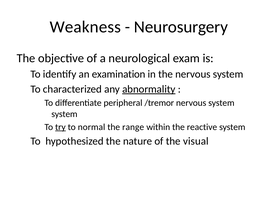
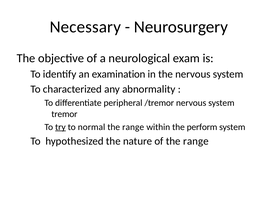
Weakness: Weakness -> Necessary (85, 27)
abnormality underline: present -> none (149, 89)
system: system -> tremor (64, 114)
reactive: reactive -> perform (202, 127)
of the visual: visual -> range (196, 142)
